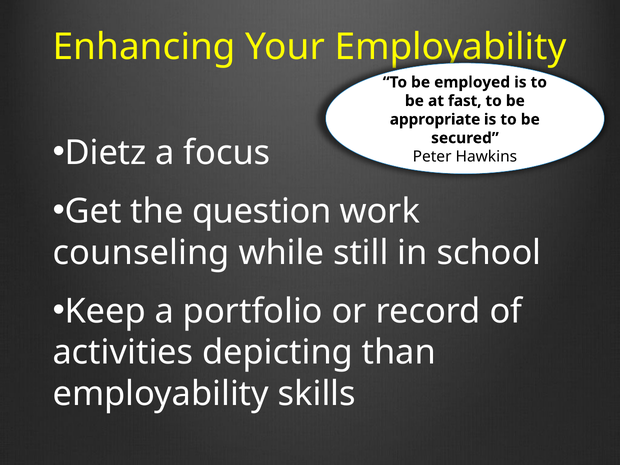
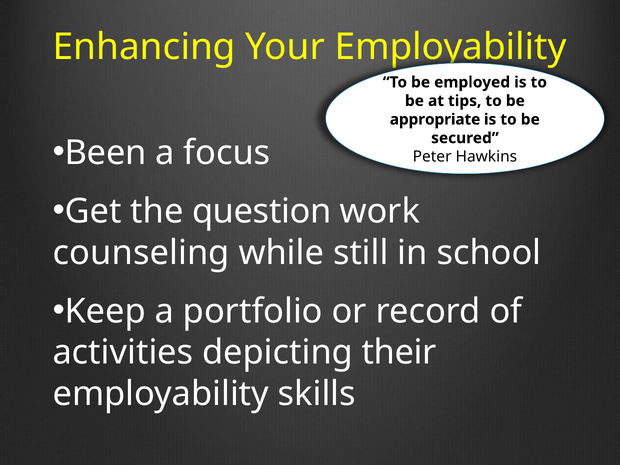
fast: fast -> tips (465, 101)
Dietz: Dietz -> Been (106, 153)
than: than -> their (399, 353)
